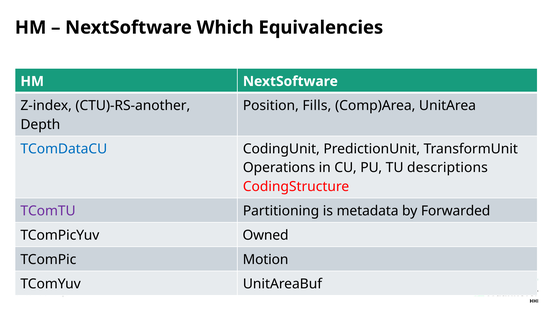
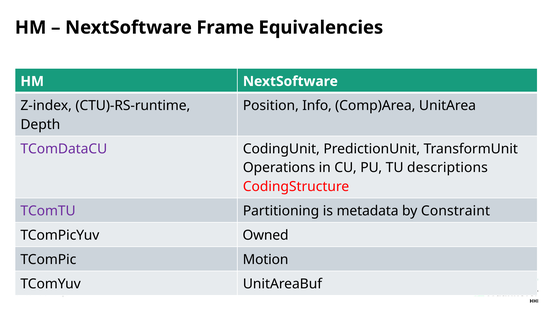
Which: Which -> Frame (225, 28)
CTU)-RS-another: CTU)-RS-another -> CTU)-RS-runtime (133, 106)
Fills: Fills -> Info (317, 106)
TComDataCU colour: blue -> purple (64, 149)
Forwarded: Forwarded -> Constraint (455, 211)
